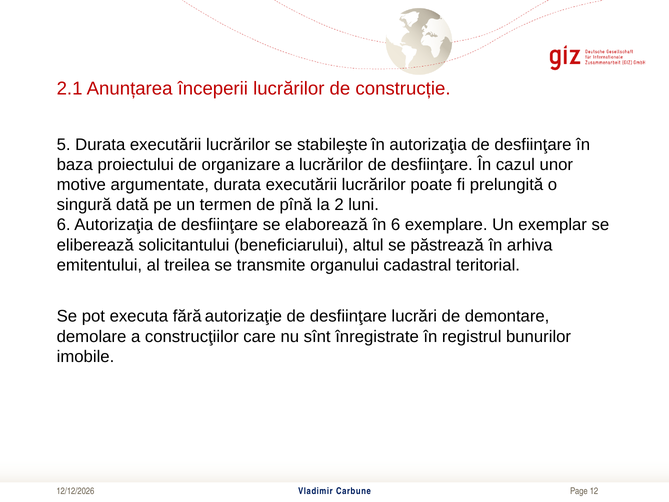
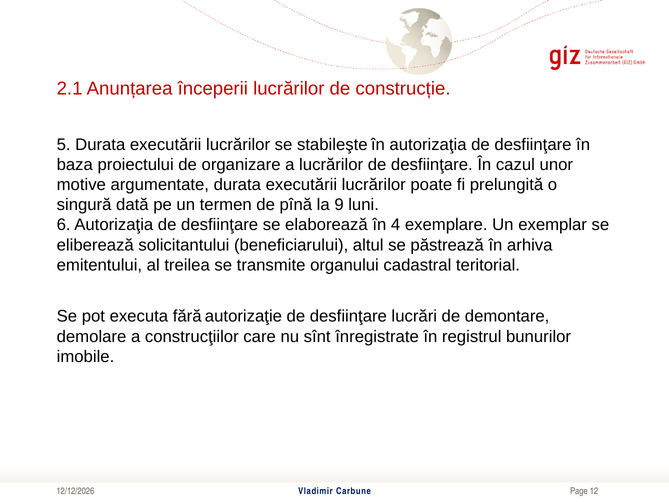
2: 2 -> 9 (339, 205)
în 6: 6 -> 4 (396, 225)
